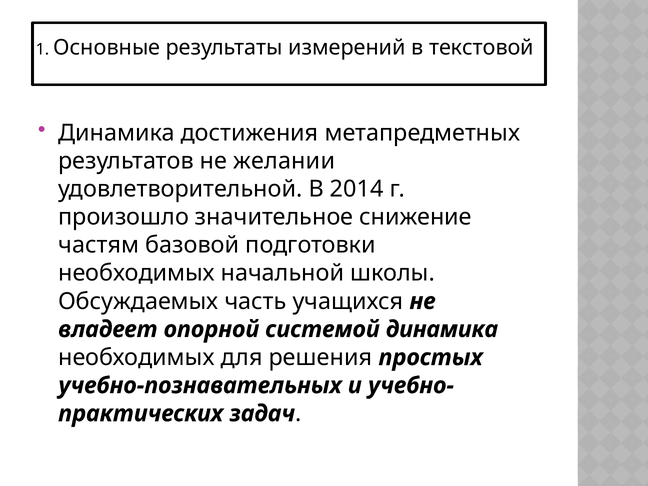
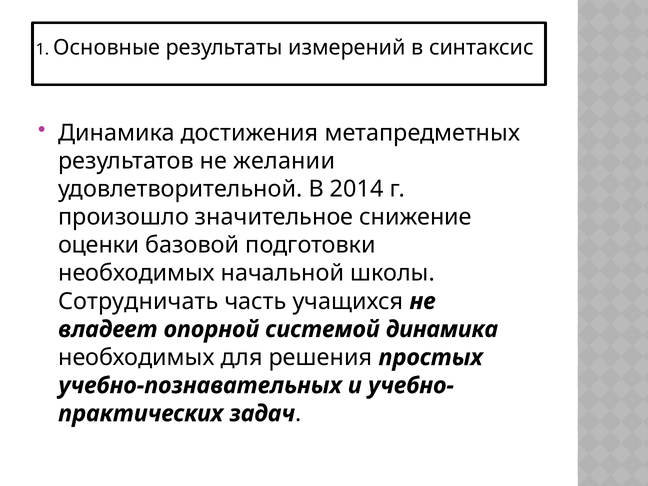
текстовой: текстовой -> синтаксис (482, 47)
частям: частям -> оценки (99, 245)
Обсуждаемых: Обсуждаемых -> Сотрудничать (138, 301)
